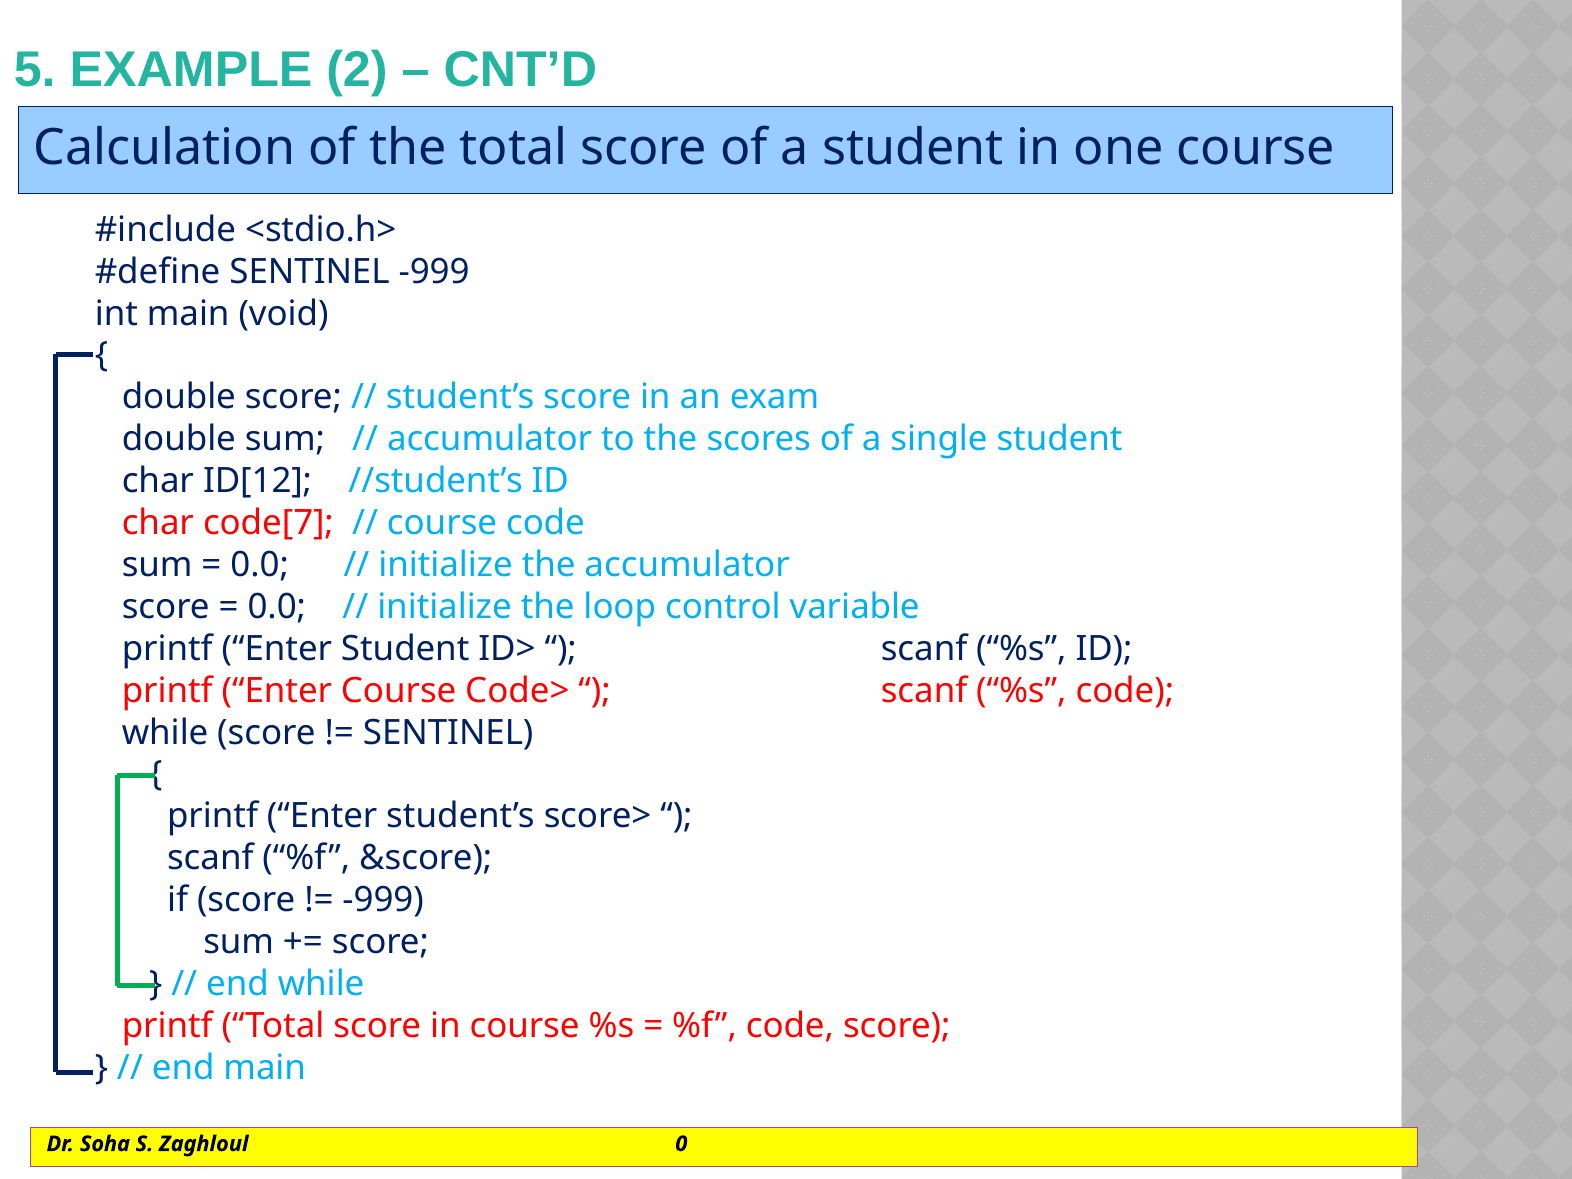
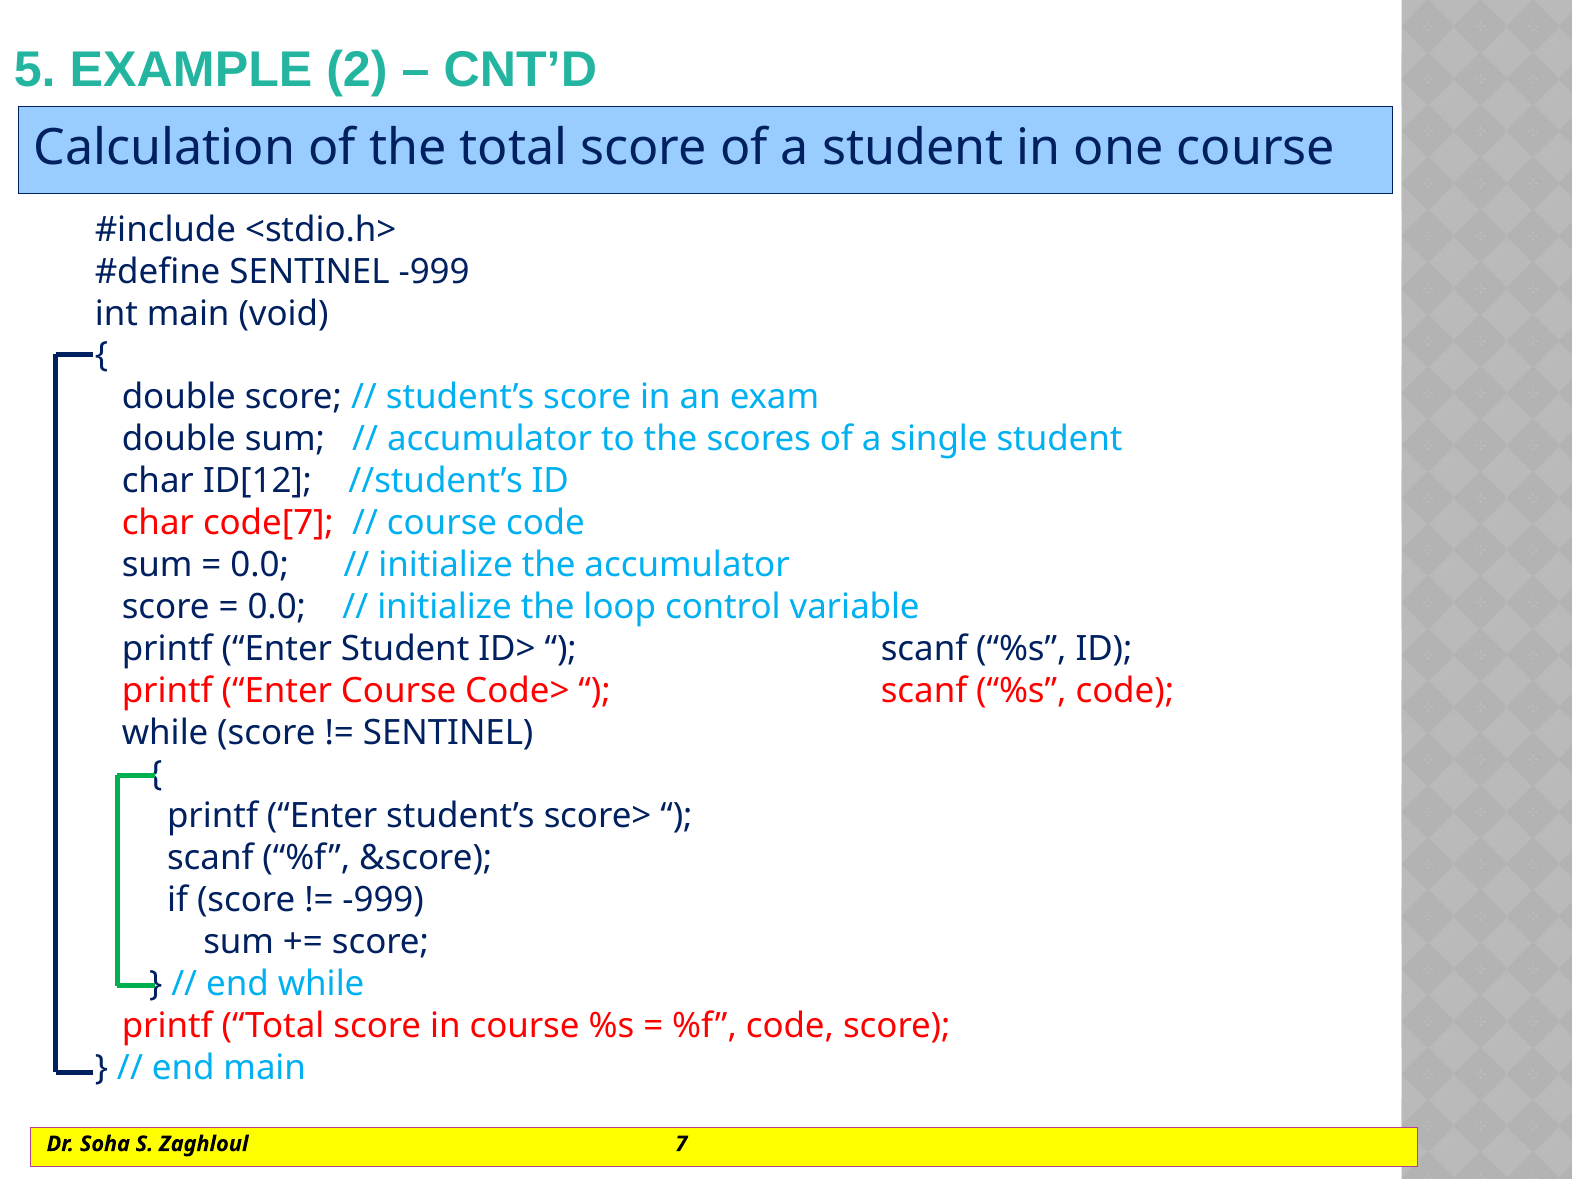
0: 0 -> 7 (681, 1144)
